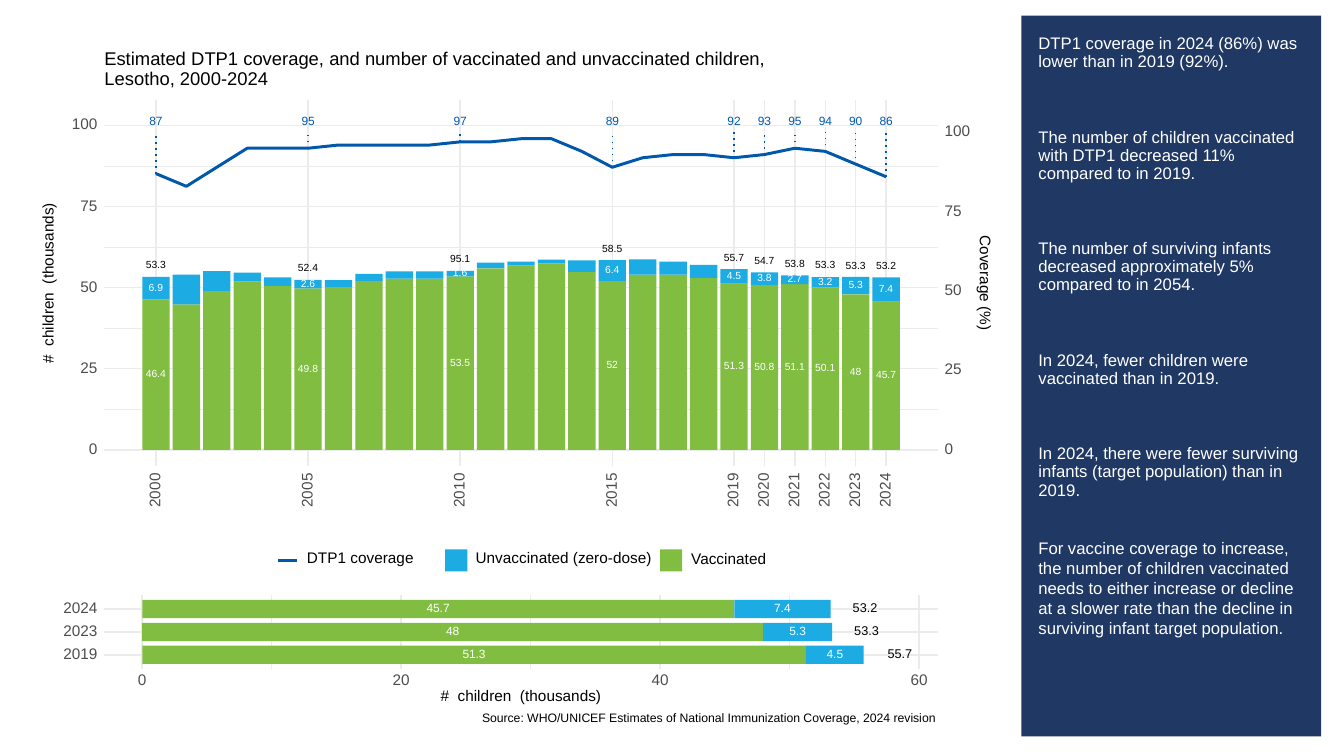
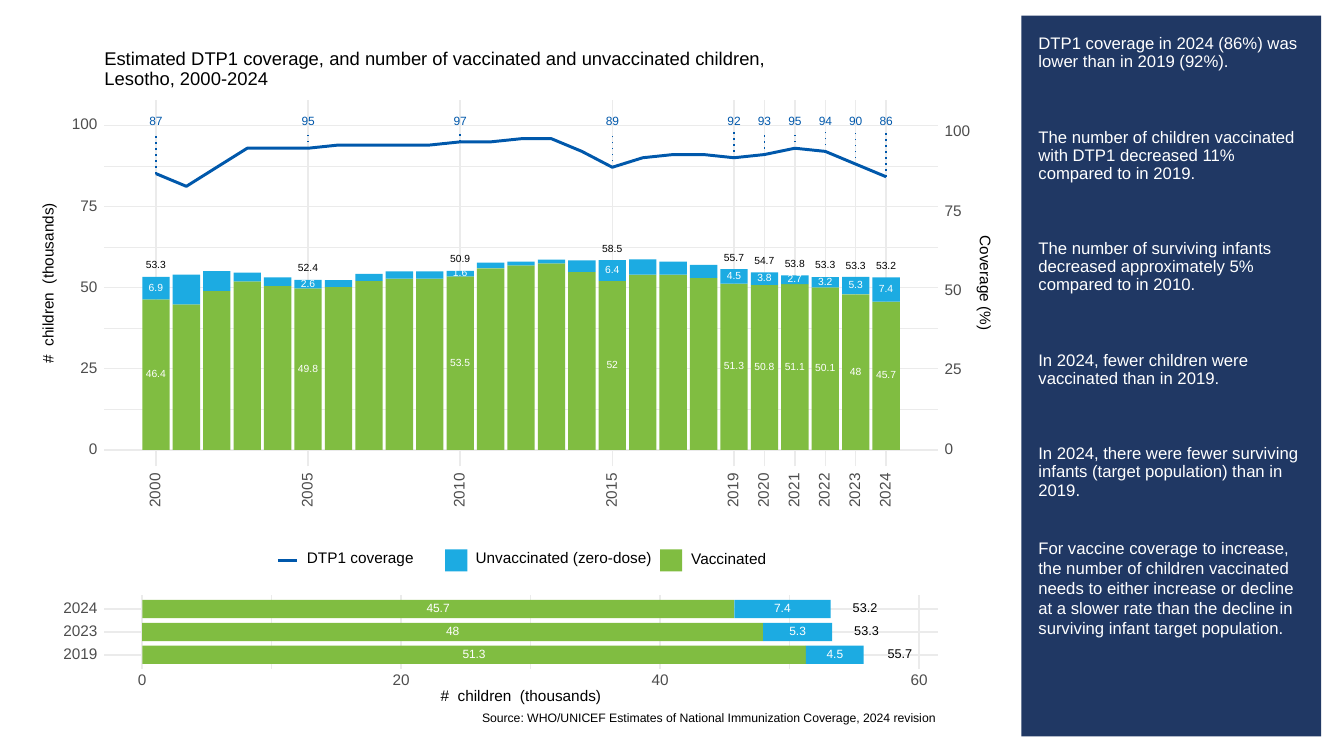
95.1: 95.1 -> 50.9 (460, 260)
2054: 2054 -> 2010 (1174, 285)
